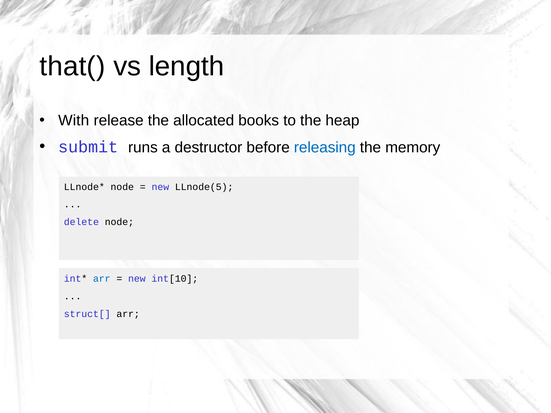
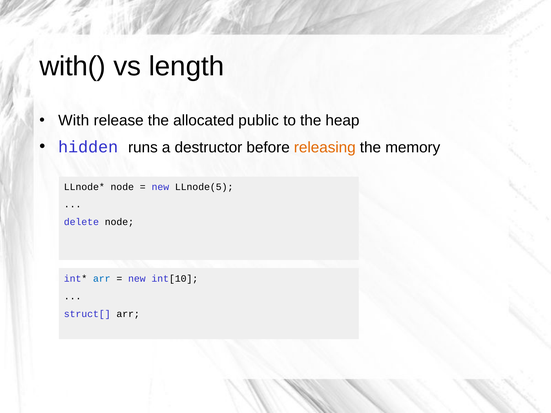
that(: that( -> with( (73, 67)
books: books -> public (259, 121)
submit: submit -> hidden (88, 147)
releasing colour: blue -> orange (325, 148)
